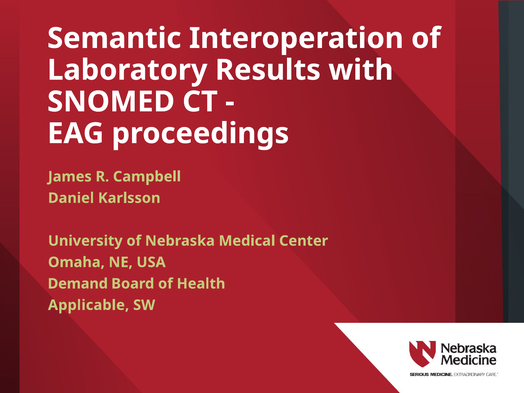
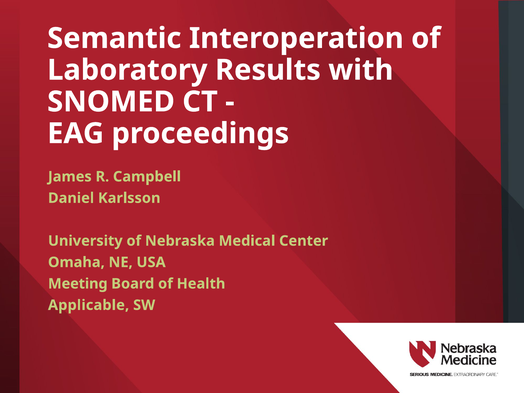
Demand: Demand -> Meeting (78, 284)
